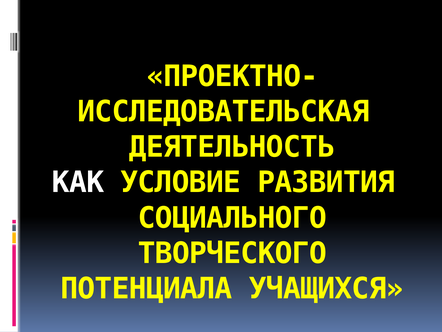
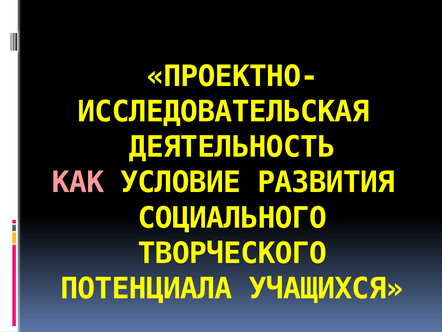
КАК colour: white -> pink (78, 182)
